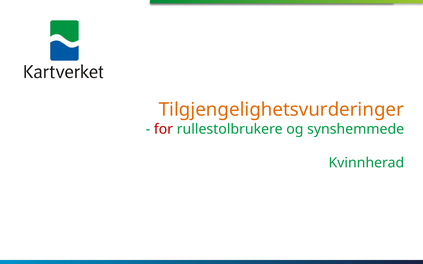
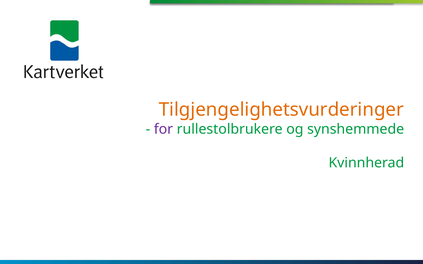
for colour: red -> purple (163, 129)
